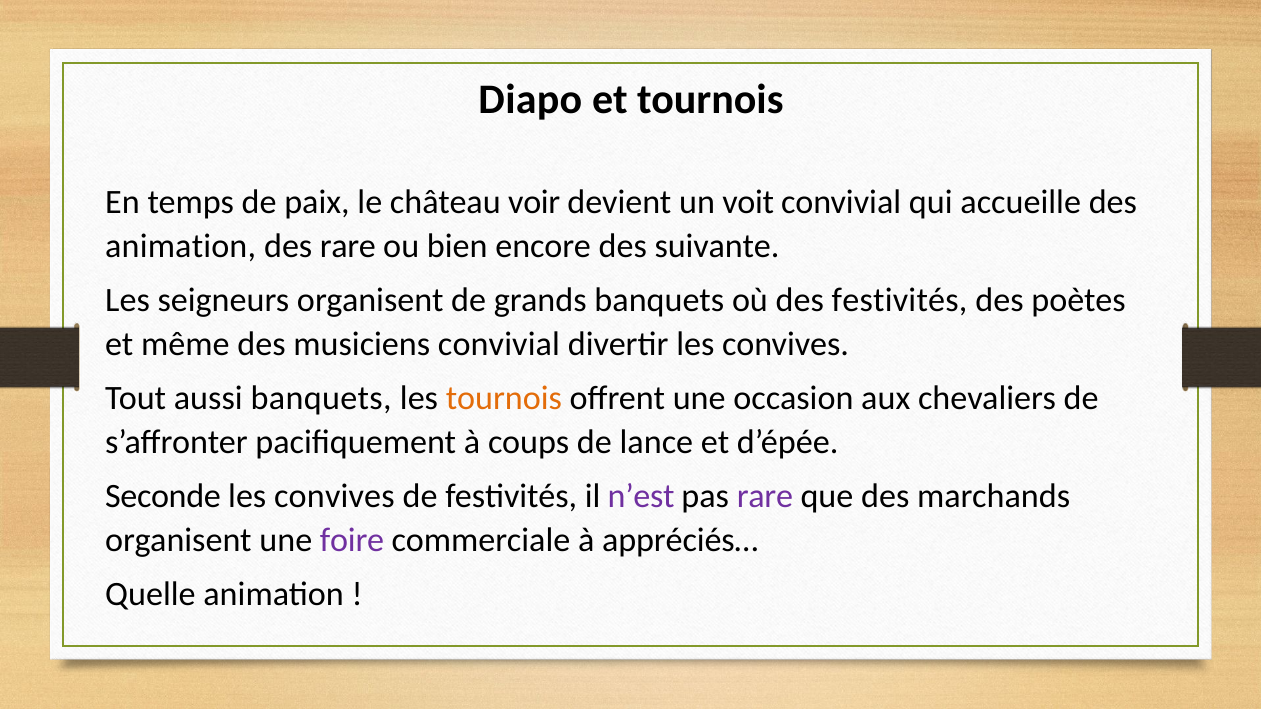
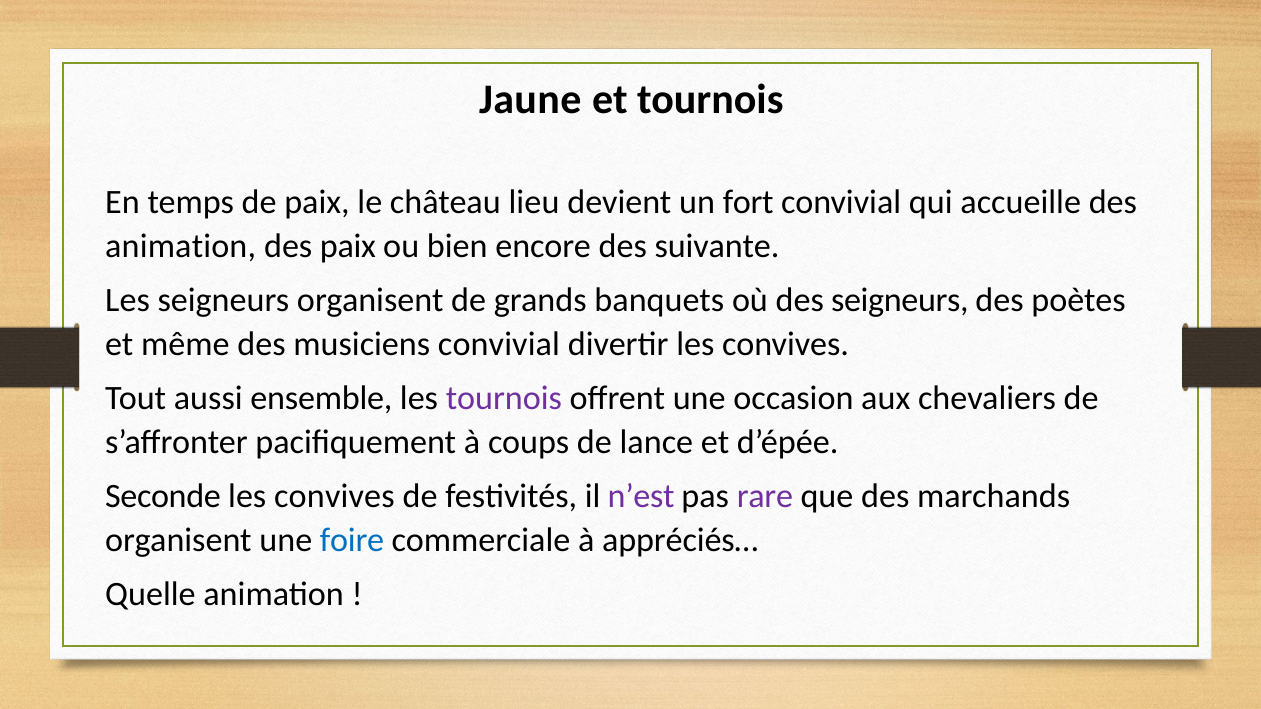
Diapo: Diapo -> Jaune (530, 100)
voir: voir -> lieu (534, 202)
voit: voit -> fort (748, 202)
des rare: rare -> paix (348, 246)
des festivités: festivités -> seigneurs (900, 301)
aussi banquets: banquets -> ensemble (321, 399)
tournois colour: orange -> purple (504, 399)
foire colour: purple -> blue (352, 541)
